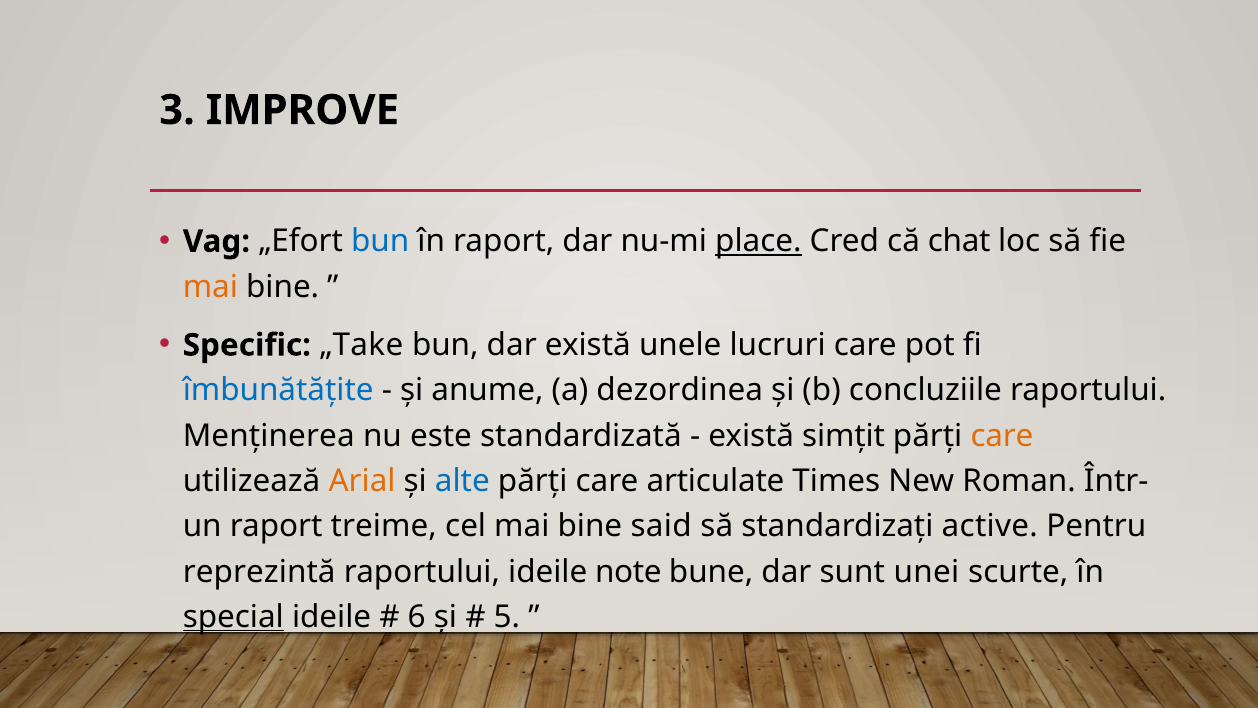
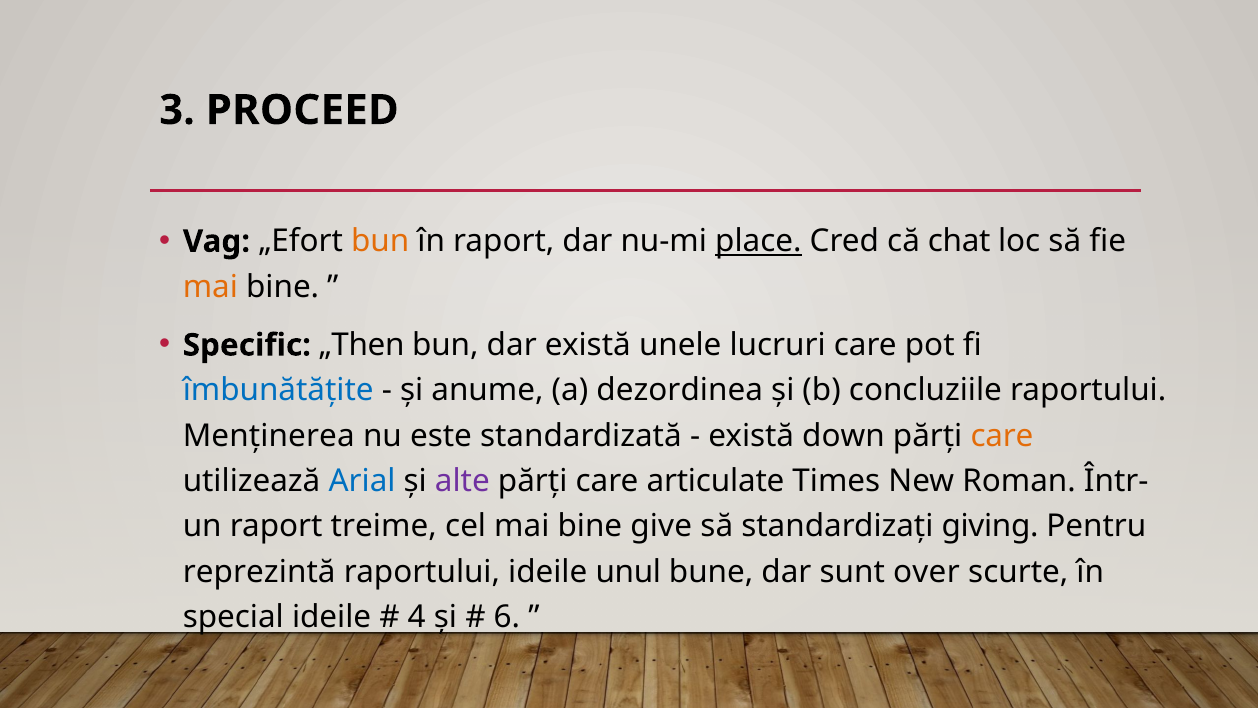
IMPROVE: IMPROVE -> PROCEED (302, 110)
bun colour: blue -> orange (380, 241)
„Take: „Take -> „Then (362, 345)
simțit: simțit -> down (843, 436)
Arial colour: orange -> blue (362, 481)
alte colour: blue -> purple (462, 481)
said: said -> give (661, 526)
active: active -> giving (990, 526)
note: note -> unul (628, 571)
unei: unei -> over (926, 571)
special underline: present -> none (233, 617)
6: 6 -> 4 (417, 617)
5: 5 -> 6 (507, 617)
